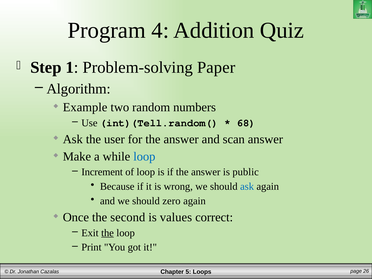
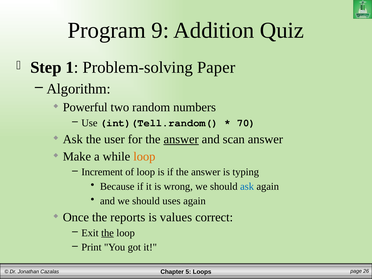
4: 4 -> 9 (160, 30)
Example: Example -> Powerful (85, 107)
68: 68 -> 70 (246, 123)
answer underline: none -> present (181, 139)
loop colour: blue -> orange (144, 157)
public: public -> typing (246, 172)
zero: zero -> uses (171, 201)
second: second -> reports (128, 217)
